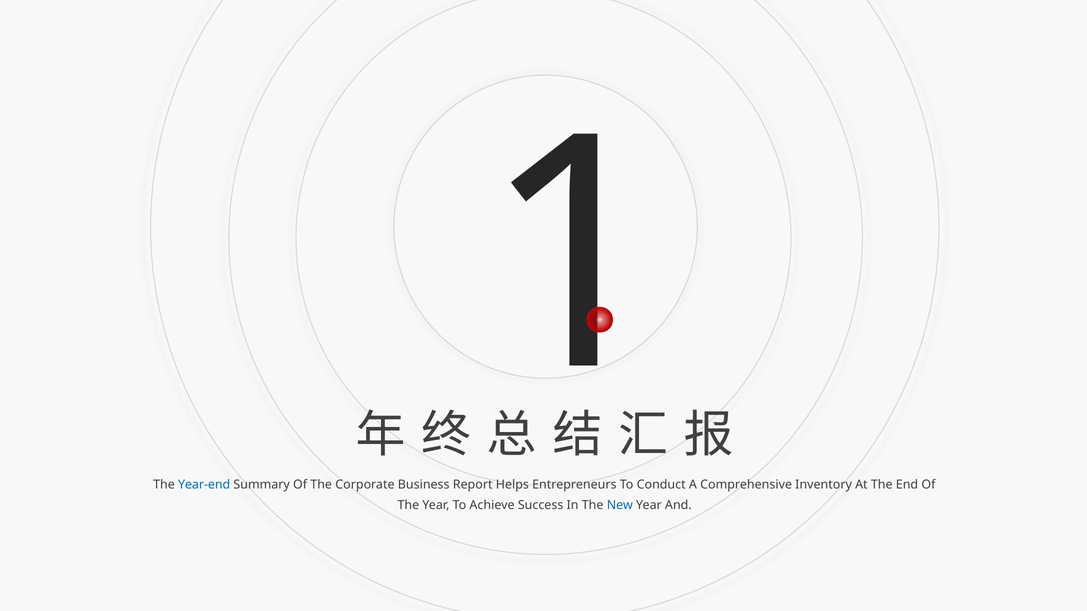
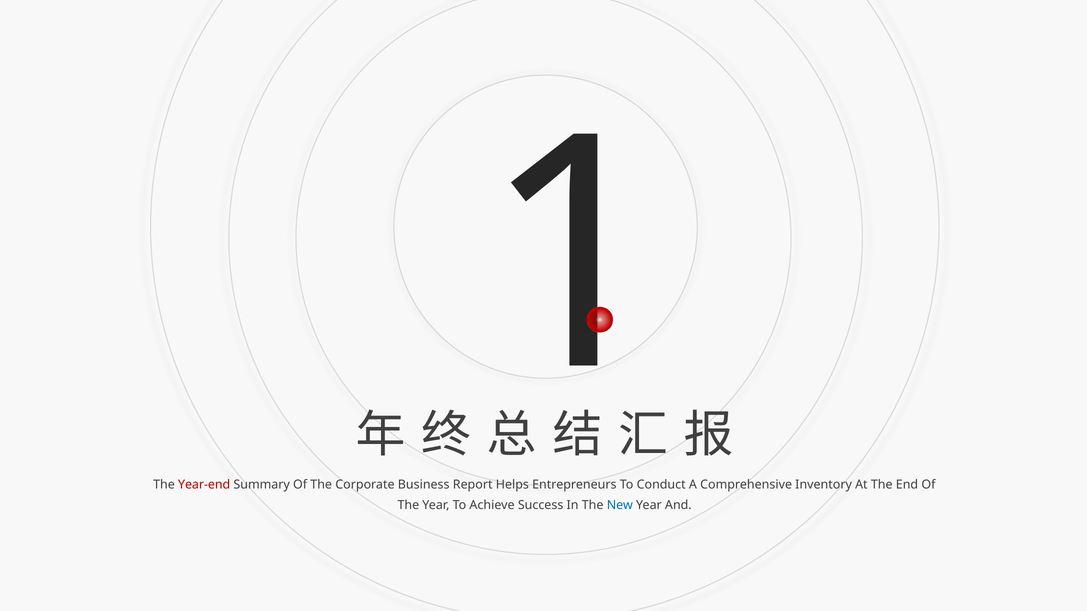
Year-end colour: blue -> red (204, 485)
